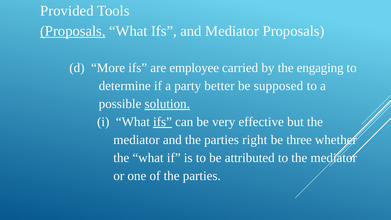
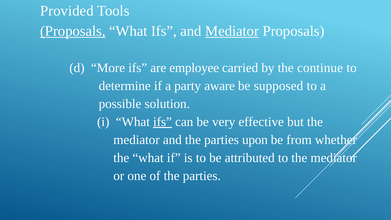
Mediator underline: none -> present (232, 31)
engaging: engaging -> continue (320, 68)
better: better -> aware (220, 86)
solution underline: present -> none (167, 104)
right: right -> upon (255, 140)
three: three -> from (299, 140)
